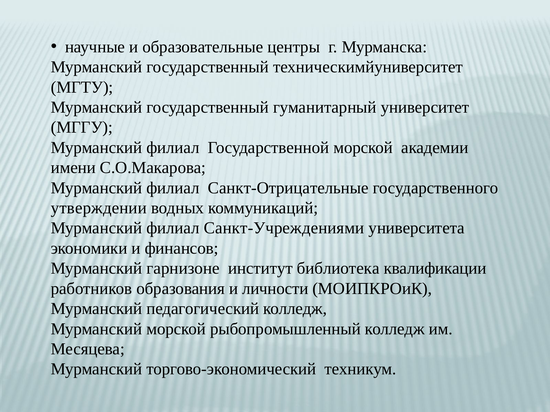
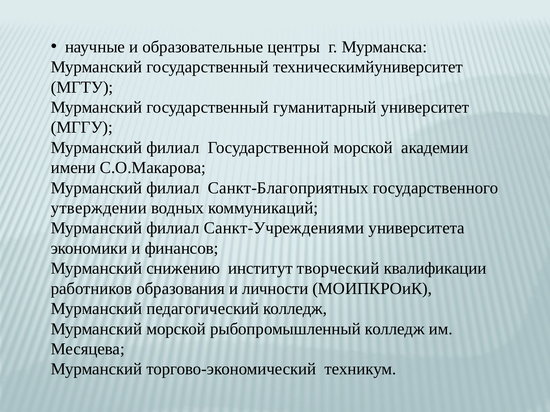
Санкт-Отрицательные: Санкт-Отрицательные -> Санкт-Благоприятных (288, 188)
гарнизоне: гарнизоне -> снижению (183, 269)
библиотека: библиотека -> творческий (338, 269)
